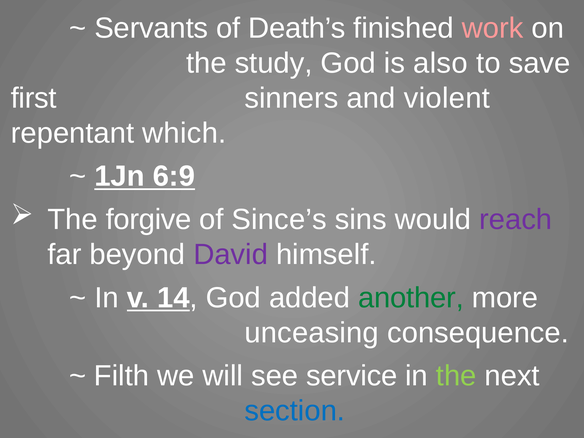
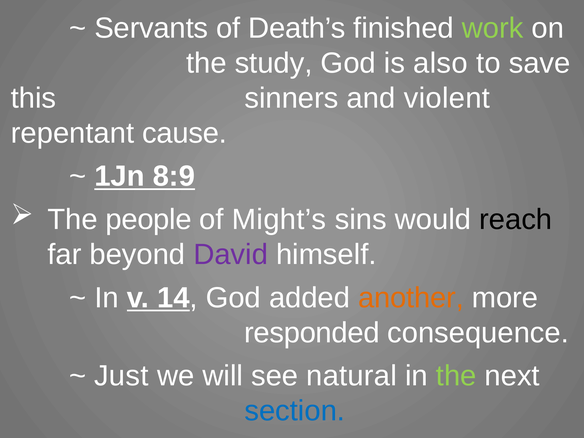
work colour: pink -> light green (493, 28)
first: first -> this (34, 98)
which: which -> cause (185, 133)
6:9: 6:9 -> 8:9 (174, 176)
forgive: forgive -> people (149, 220)
Since’s: Since’s -> Might’s (279, 220)
reach colour: purple -> black (516, 220)
another colour: green -> orange (411, 298)
unceasing: unceasing -> responded (312, 333)
Filth: Filth -> Just (121, 376)
service: service -> natural (352, 376)
